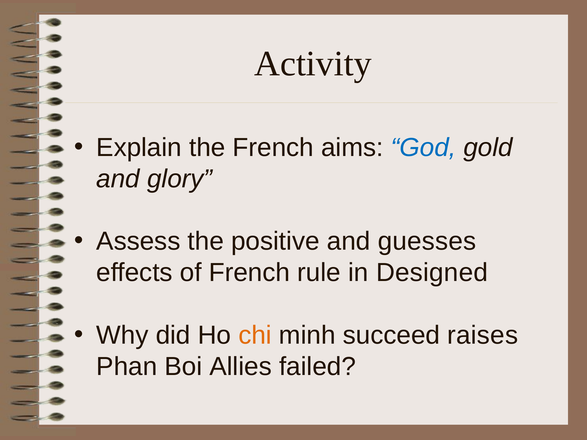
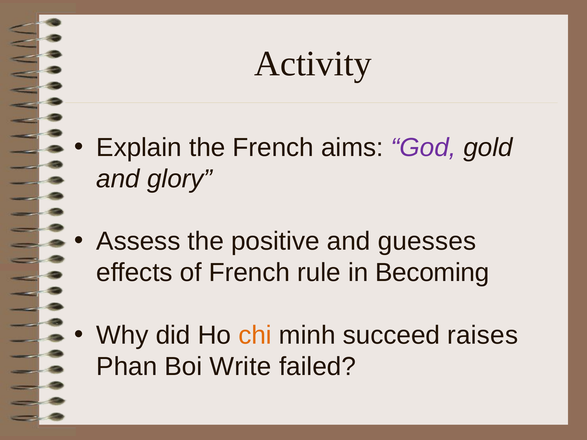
God colour: blue -> purple (424, 148)
Designed: Designed -> Becoming (432, 273)
Allies: Allies -> Write (240, 367)
